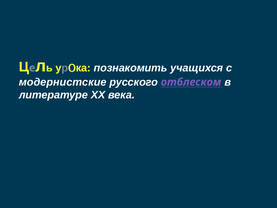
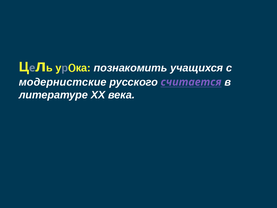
отблеском: отблеском -> считается (191, 82)
